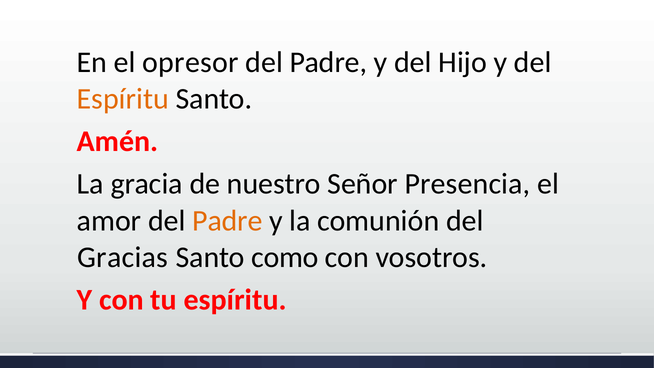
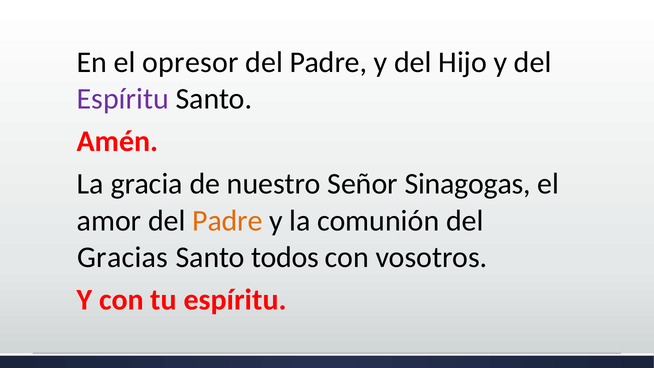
Espíritu colour: orange -> purple (123, 99)
Presencia: Presencia -> Sinagogas (468, 184)
como: como -> todos (285, 257)
